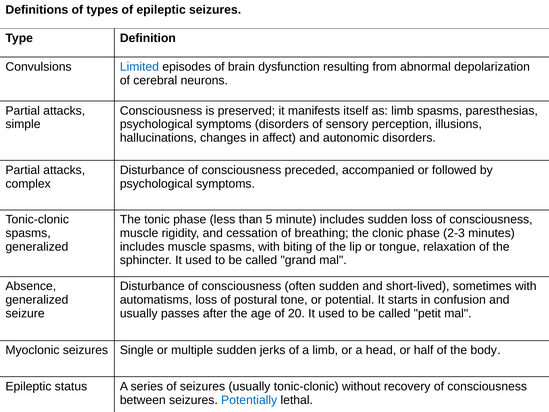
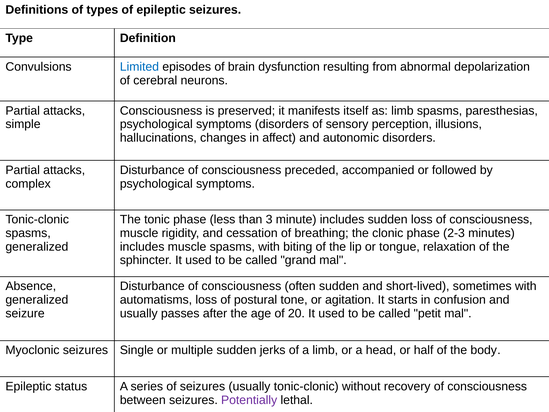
5: 5 -> 3 (269, 219)
potential: potential -> agitation (350, 300)
Potentially colour: blue -> purple (249, 400)
